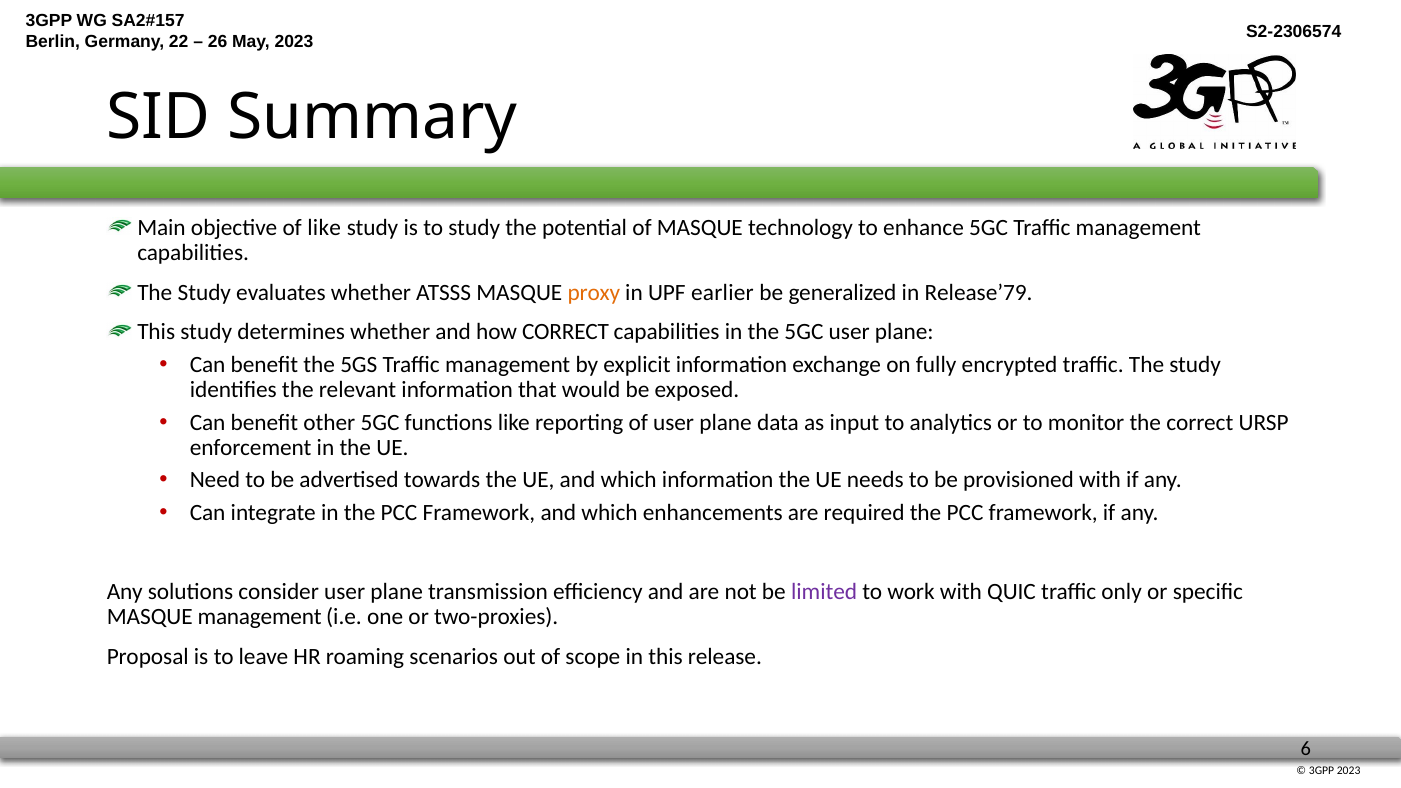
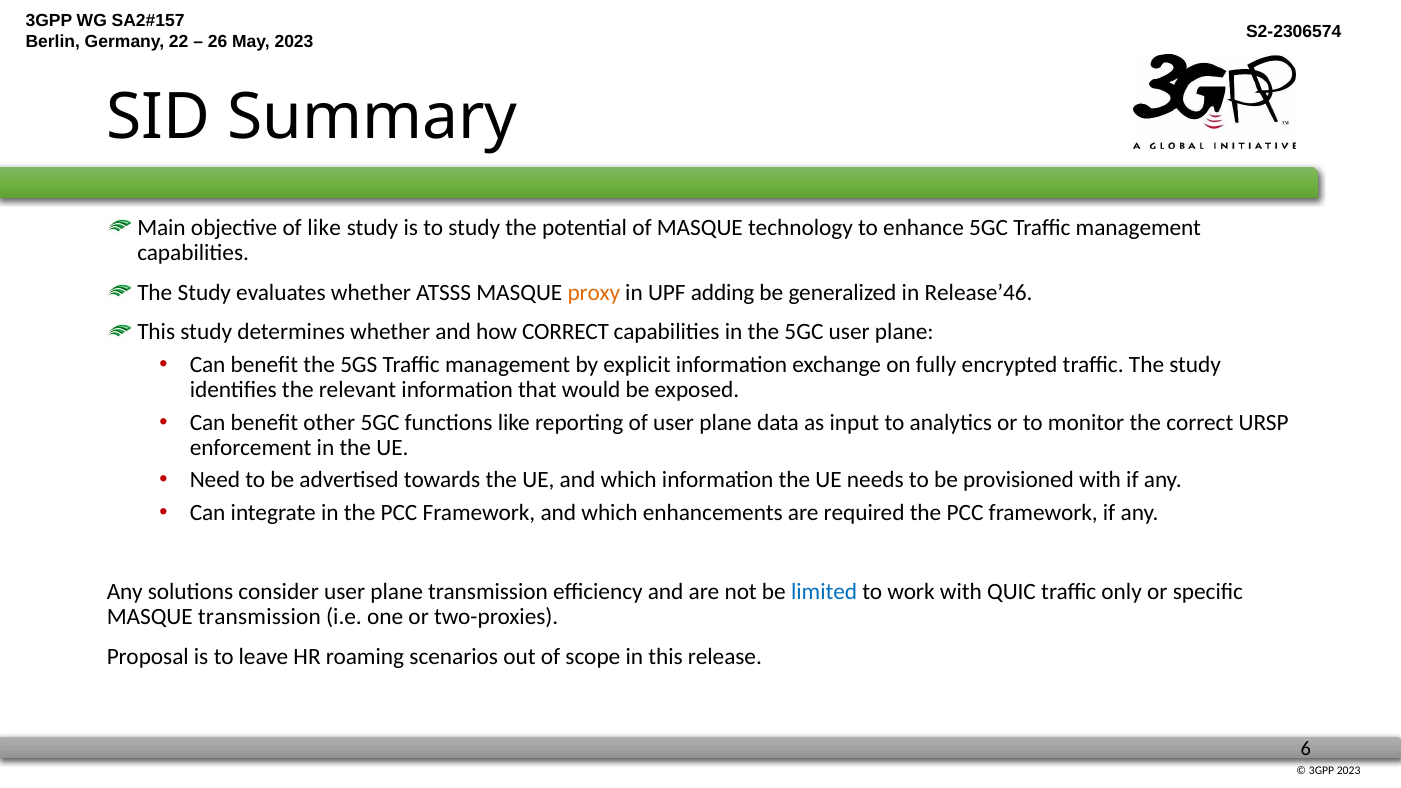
earlier: earlier -> adding (723, 292)
Release’79: Release’79 -> Release’46 (979, 292)
limited colour: purple -> blue (824, 592)
MASQUE management: management -> transmission (259, 617)
